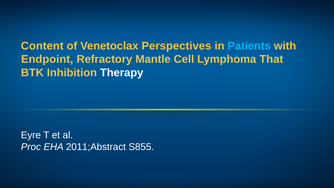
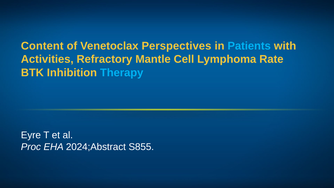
Endpoint: Endpoint -> Activities (47, 59)
That: That -> Rate (271, 59)
Therapy colour: white -> light blue (122, 73)
2011;Abstract: 2011;Abstract -> 2024;Abstract (96, 147)
